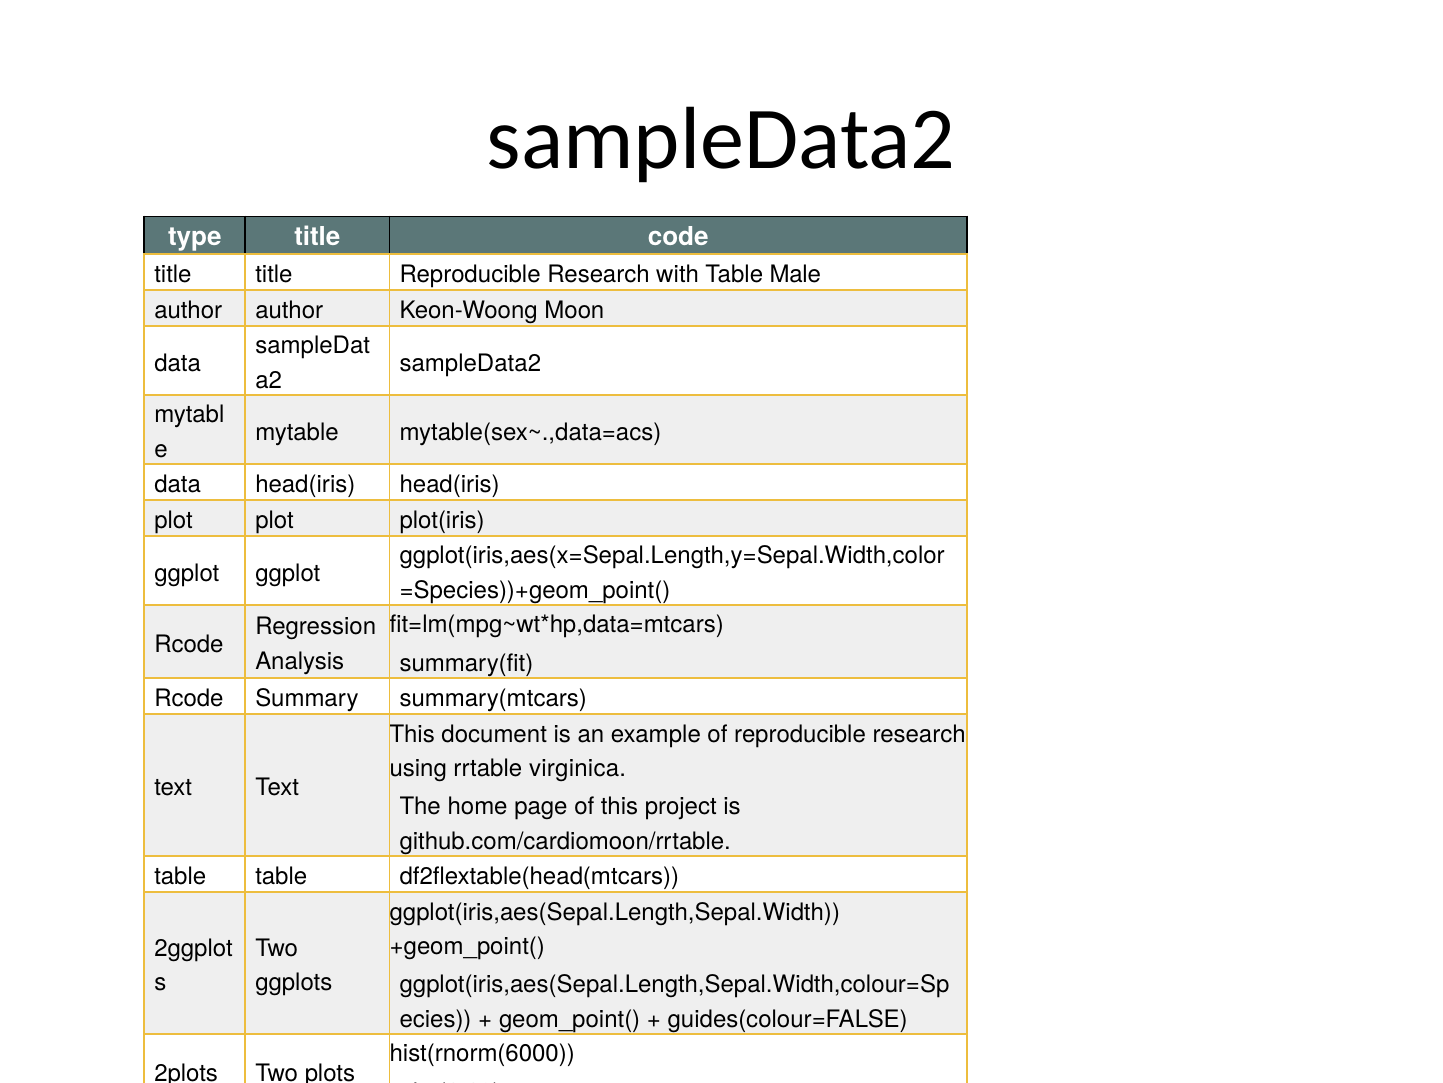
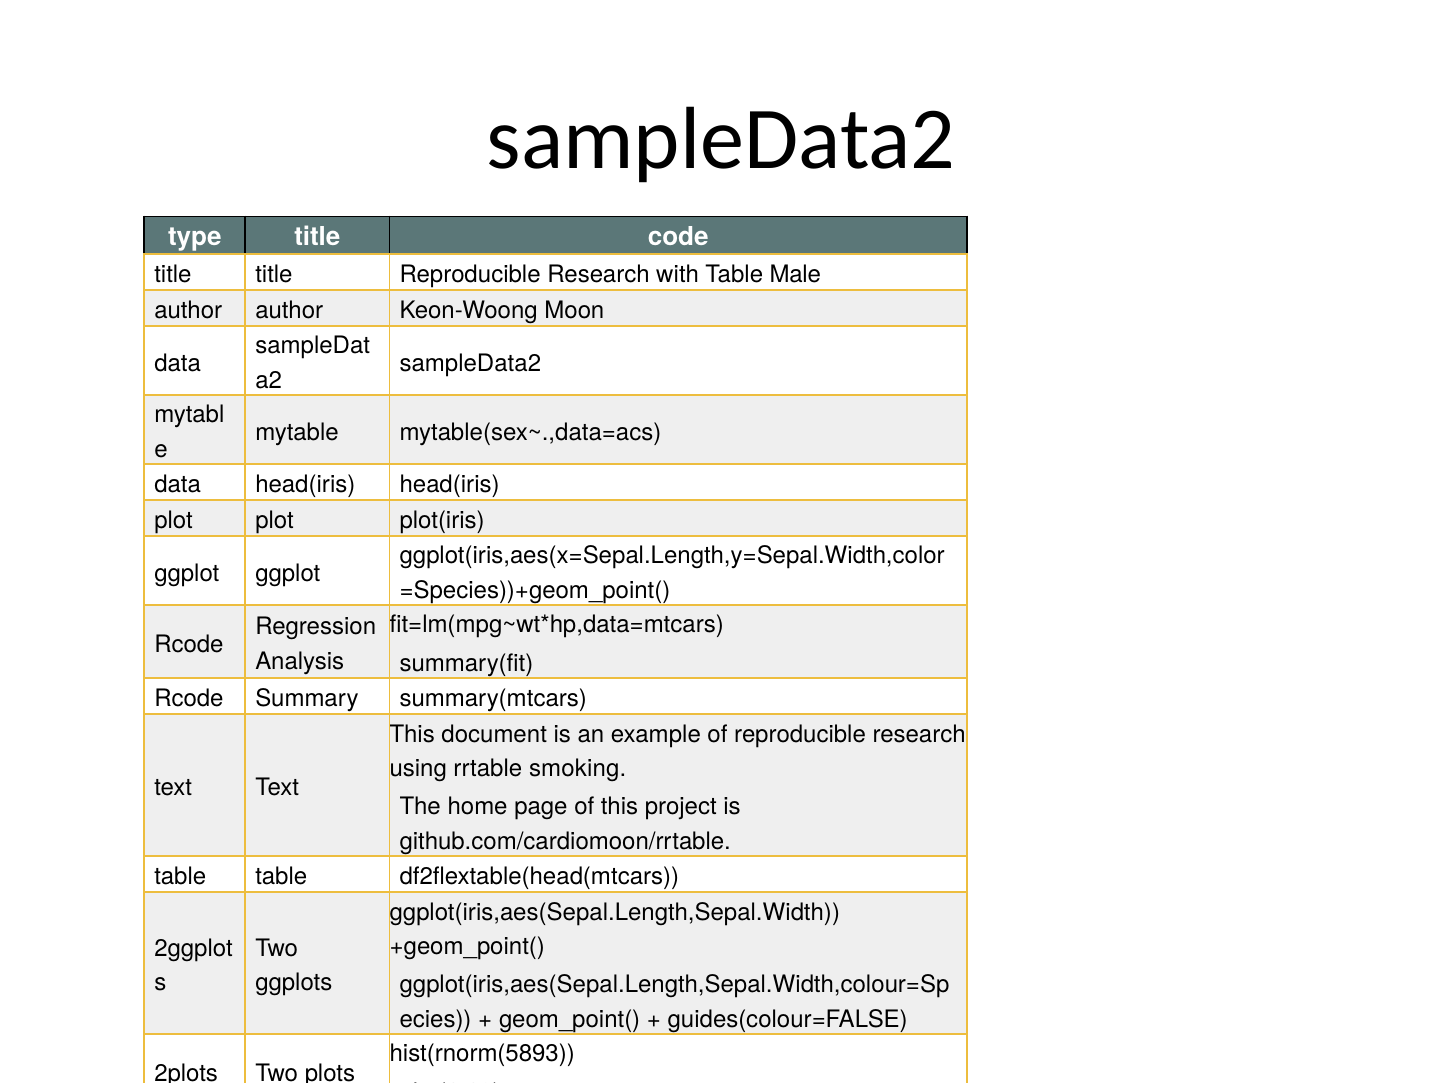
virginica: virginica -> smoking (578, 768)
hist(rnorm(6000: hist(rnorm(6000 -> hist(rnorm(5893 (482, 1053)
